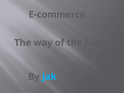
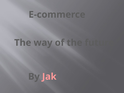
Jak colour: light blue -> pink (49, 77)
